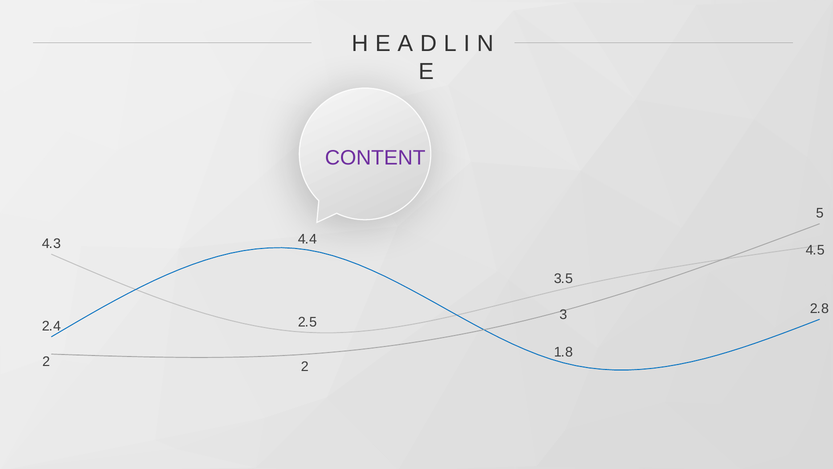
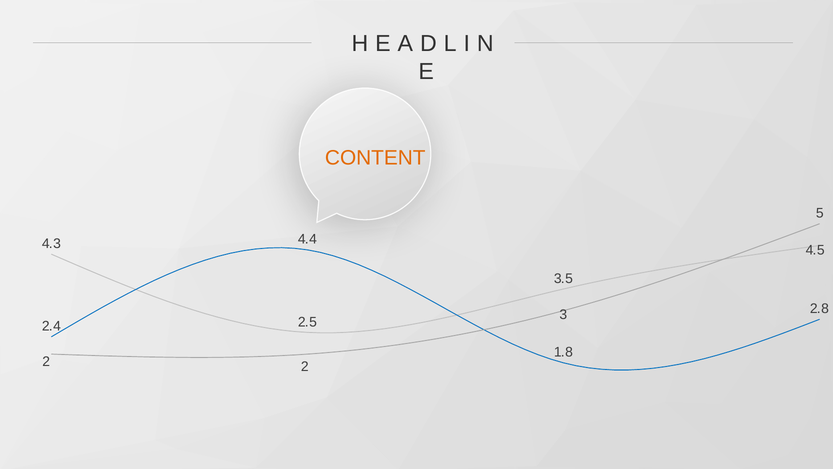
CONTENT colour: purple -> orange (375, 158)
